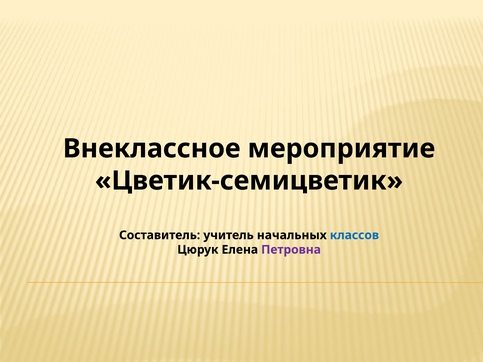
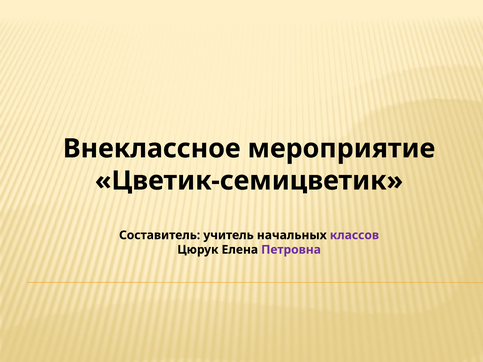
классов colour: blue -> purple (354, 235)
